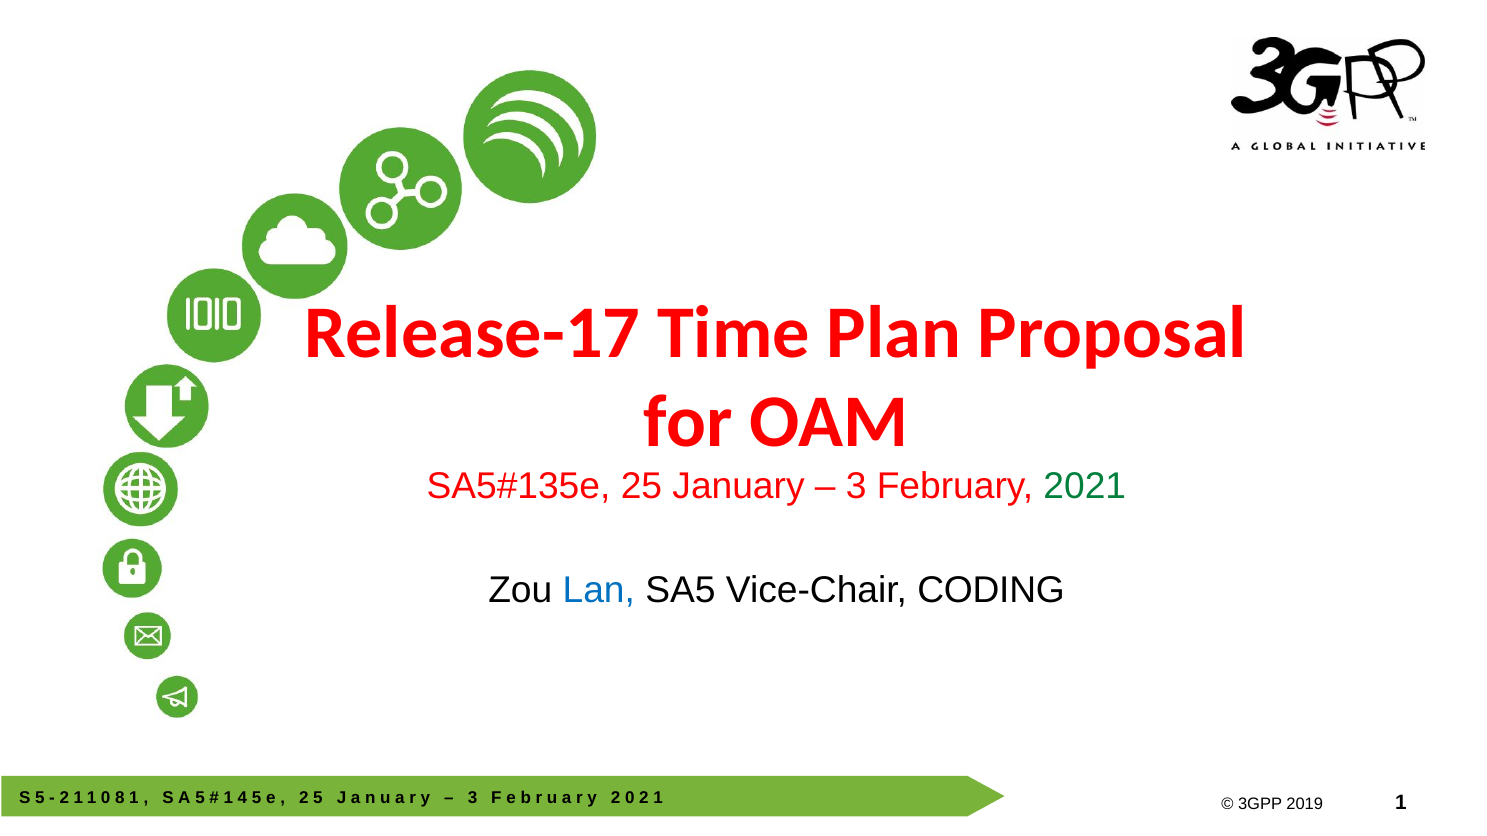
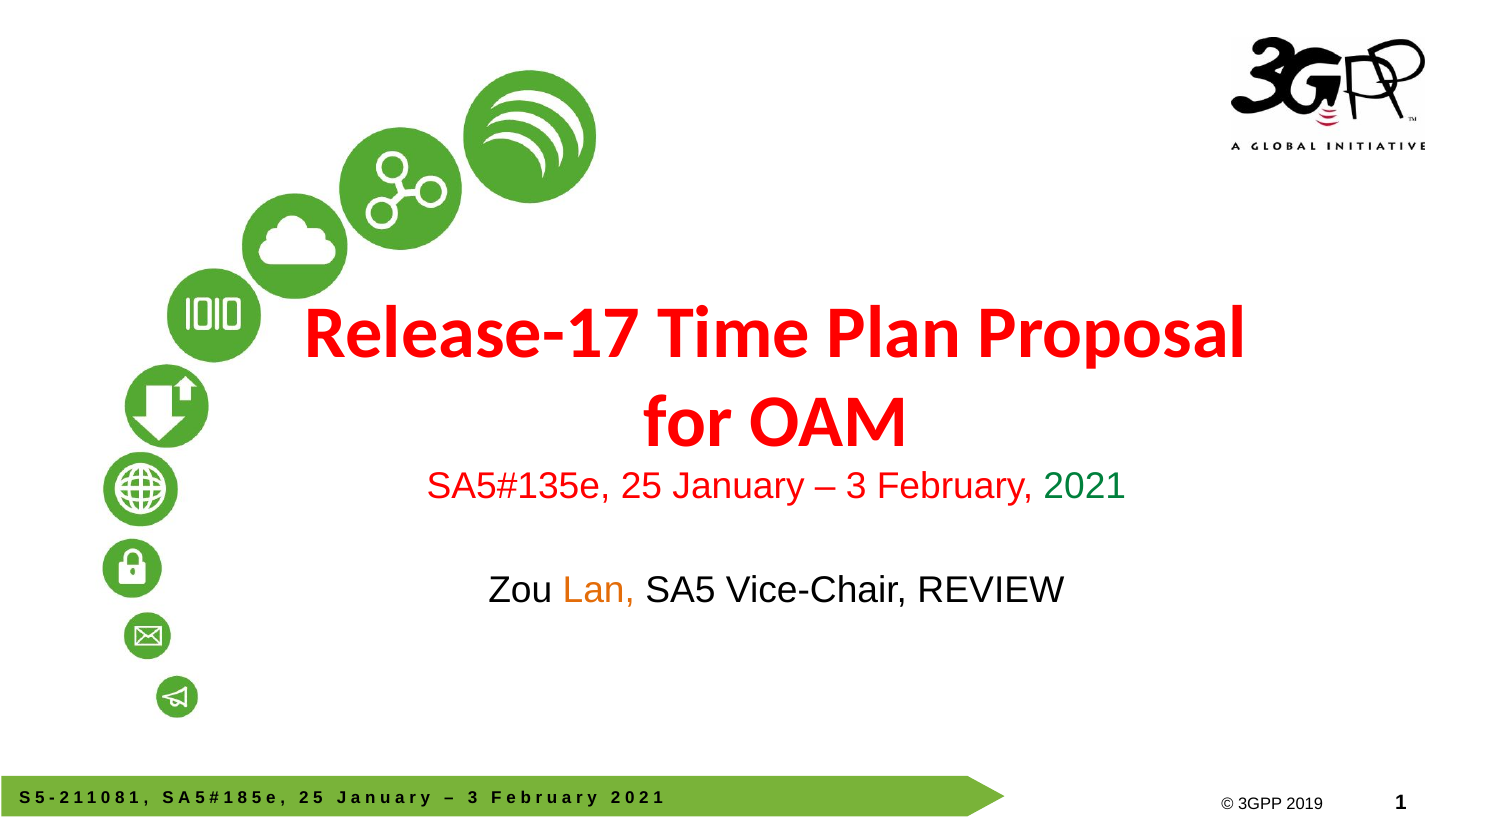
Lan colour: blue -> orange (599, 591)
CODING: CODING -> REVIEW (991, 591)
4: 4 -> 8 (242, 799)
